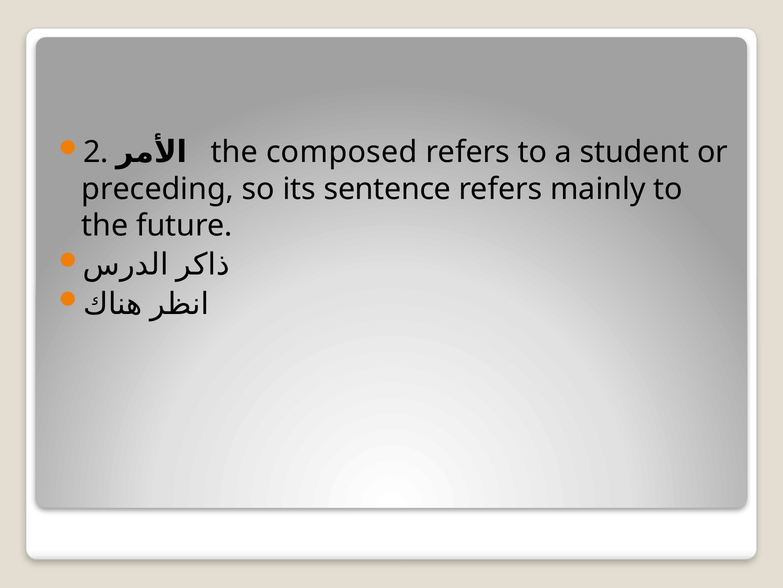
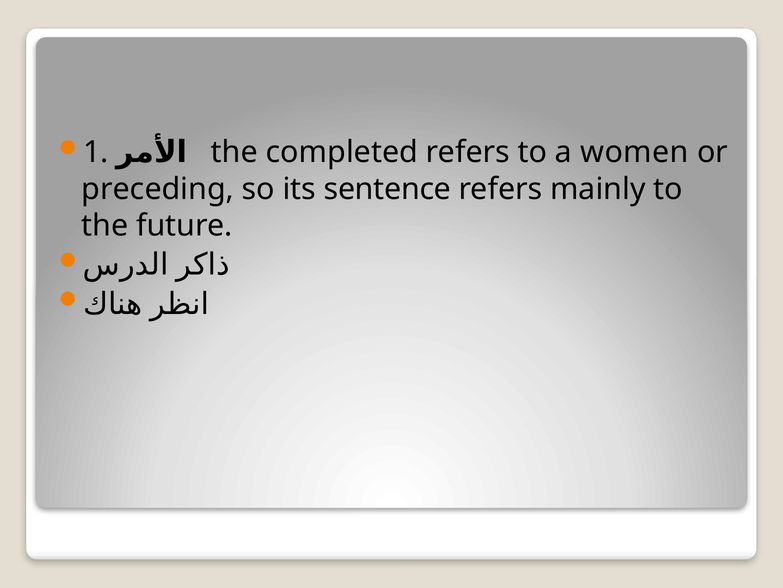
2: 2 -> 1 (96, 152)
composed: composed -> completed (342, 152)
student: student -> women (634, 152)
